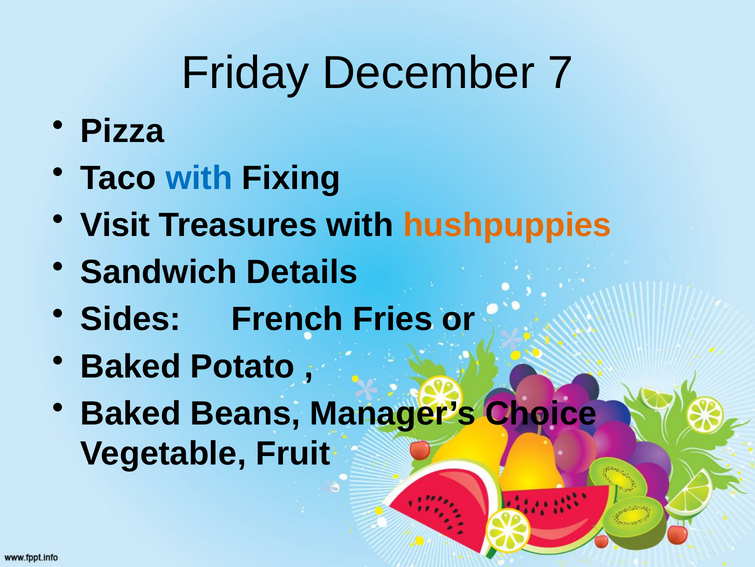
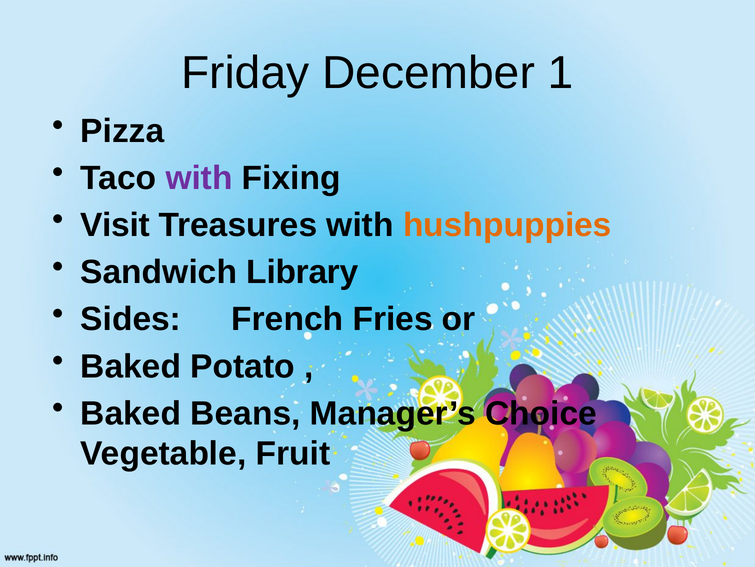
7: 7 -> 1 (561, 73)
with colour: blue -> purple (199, 178)
Details: Details -> Library (302, 272)
